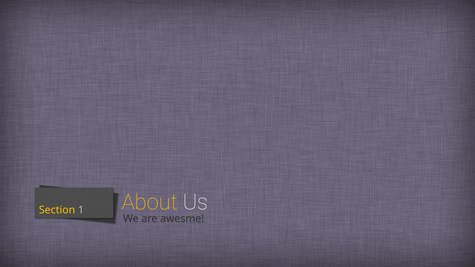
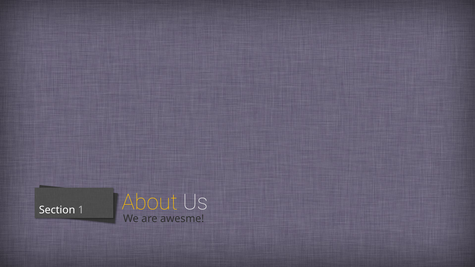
Section colour: yellow -> white (57, 210)
